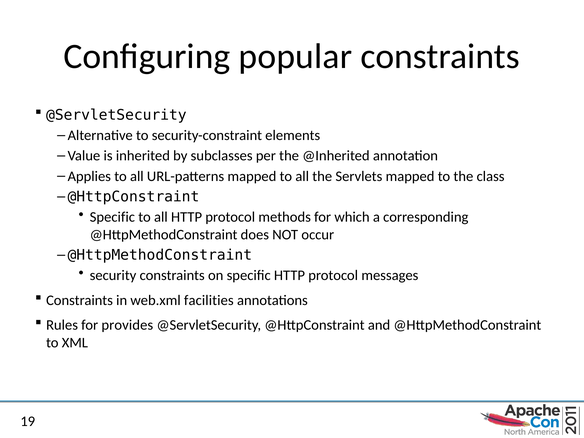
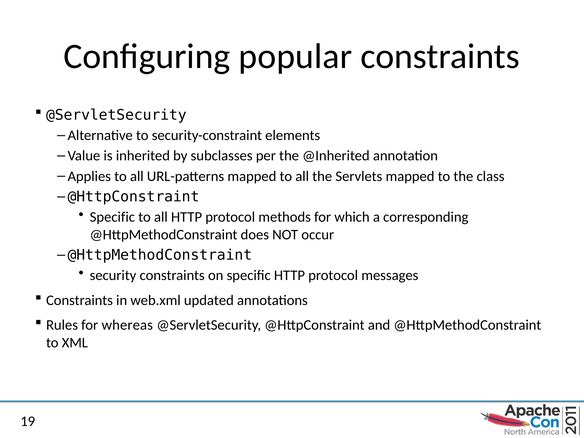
facilities: facilities -> updated (209, 300)
provides: provides -> whereas (127, 325)
